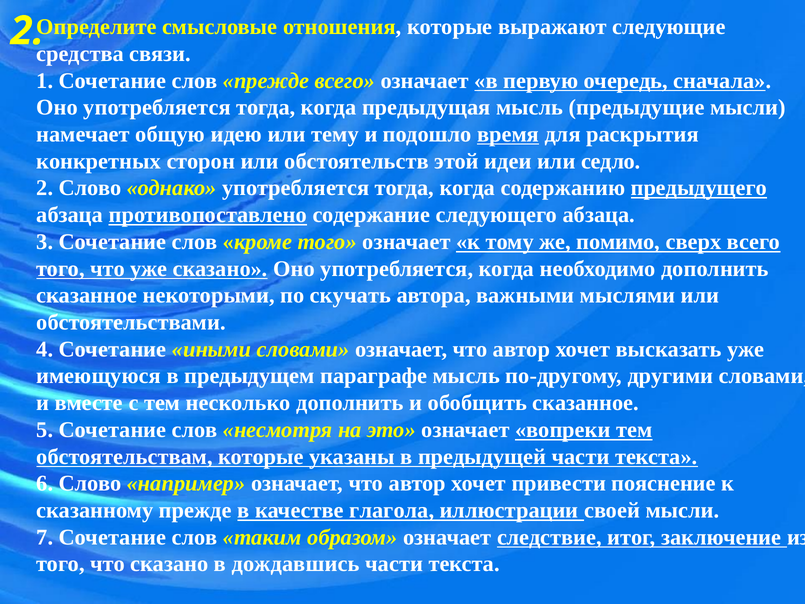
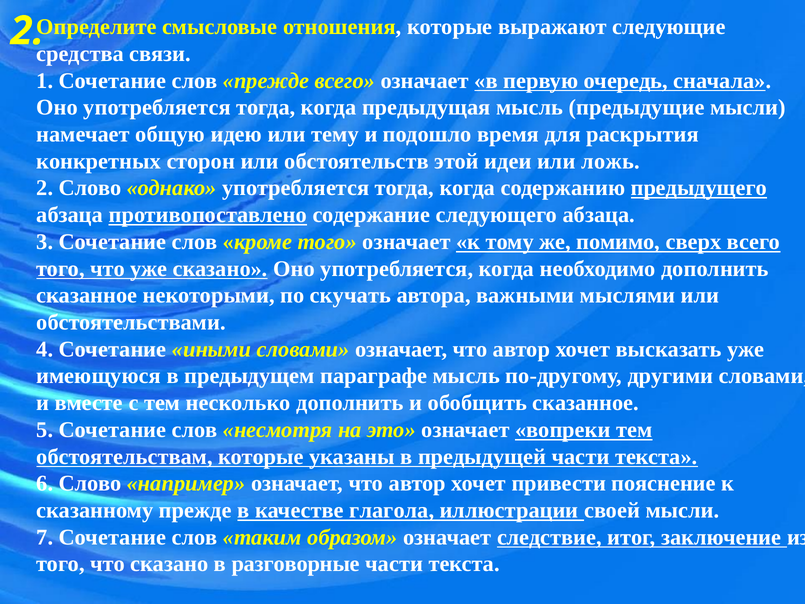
время underline: present -> none (508, 134)
седло: седло -> ложь (611, 161)
дождавшись: дождавшись -> разговорные (296, 564)
